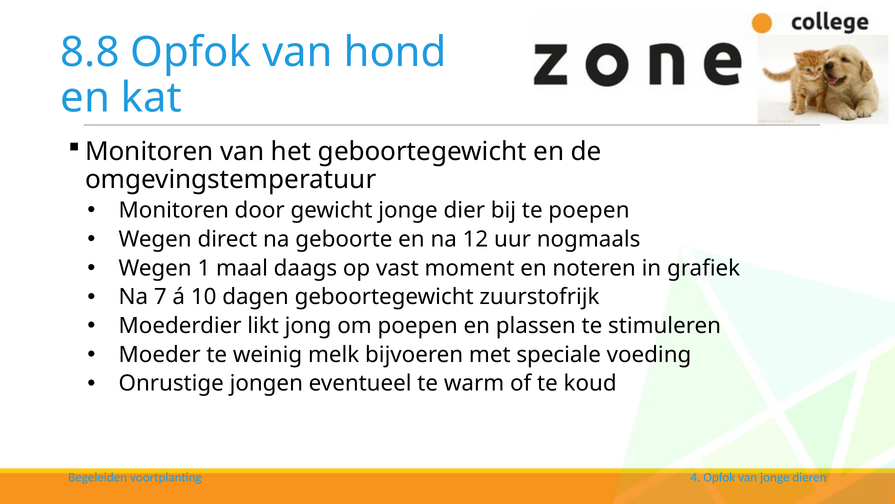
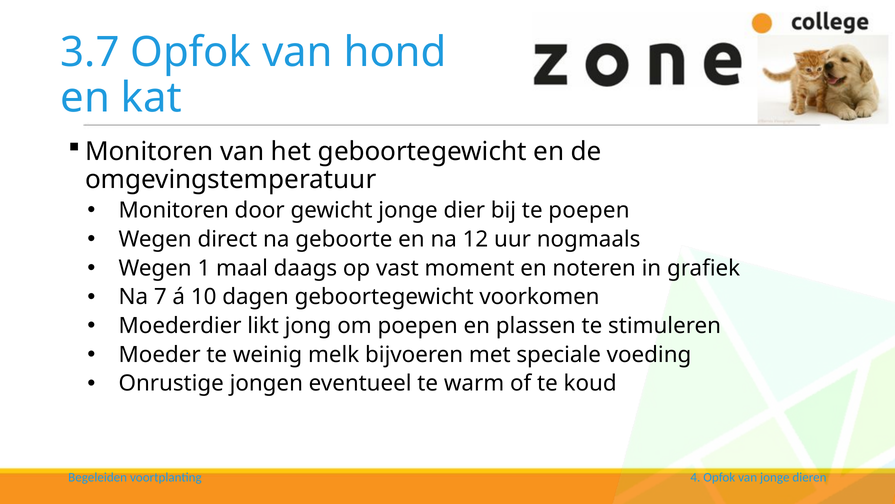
8.8: 8.8 -> 3.7 (90, 53)
zuurstofrijk: zuurstofrijk -> voorkomen (539, 297)
